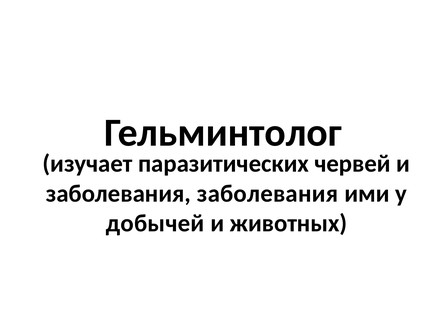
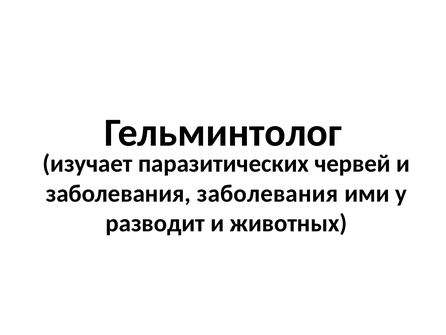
добычей: добычей -> разводит (155, 223)
